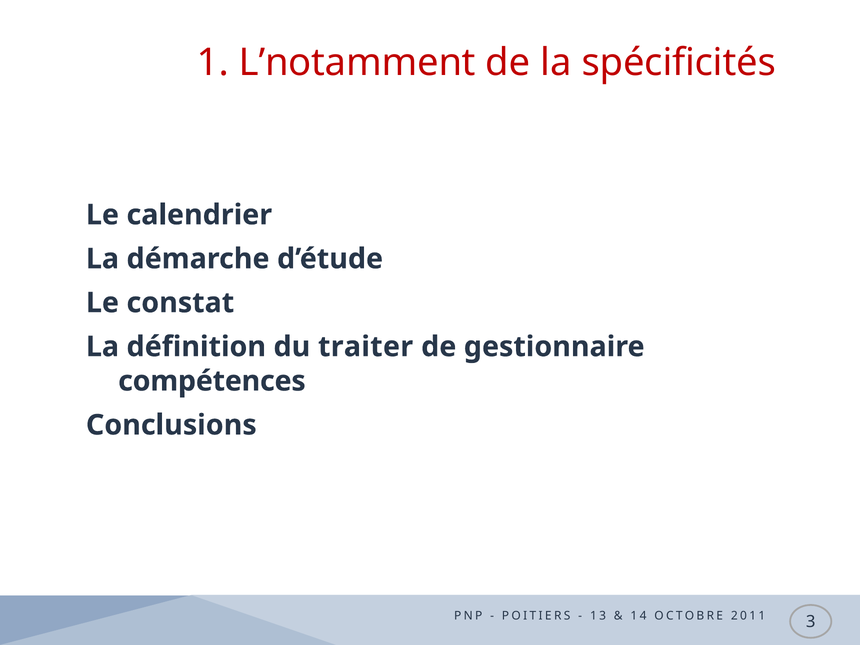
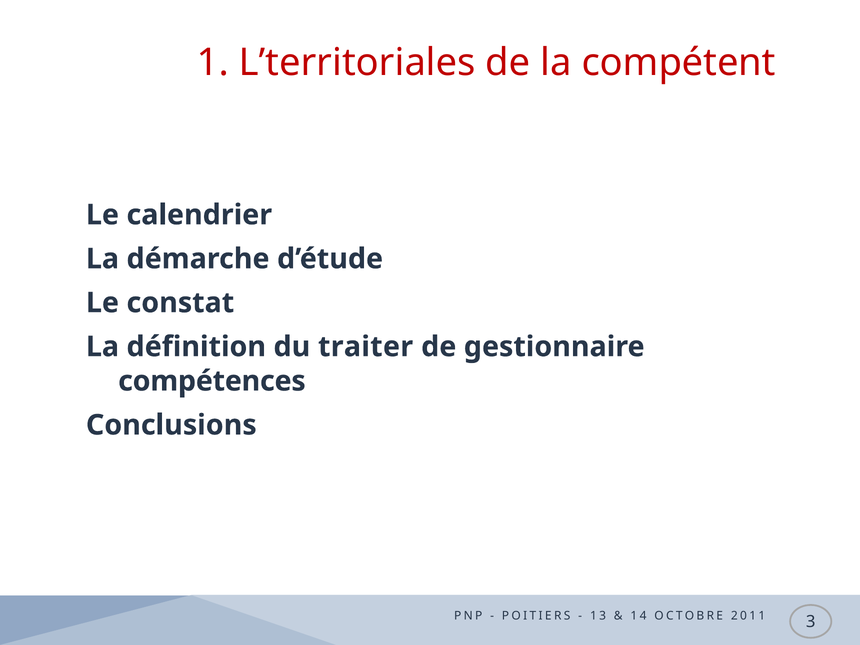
L’notamment: L’notamment -> L’territoriales (357, 63)
spécificités: spécificités -> compétent (679, 63)
